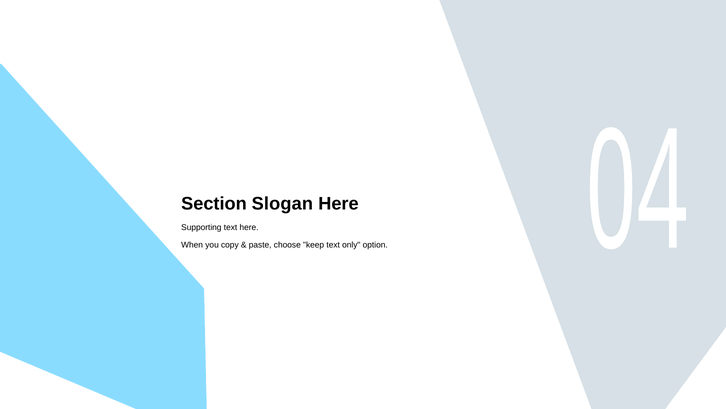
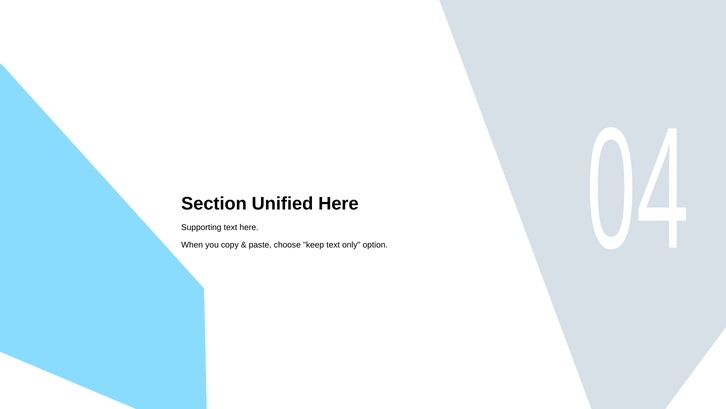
Slogan: Slogan -> Unified (282, 204)
